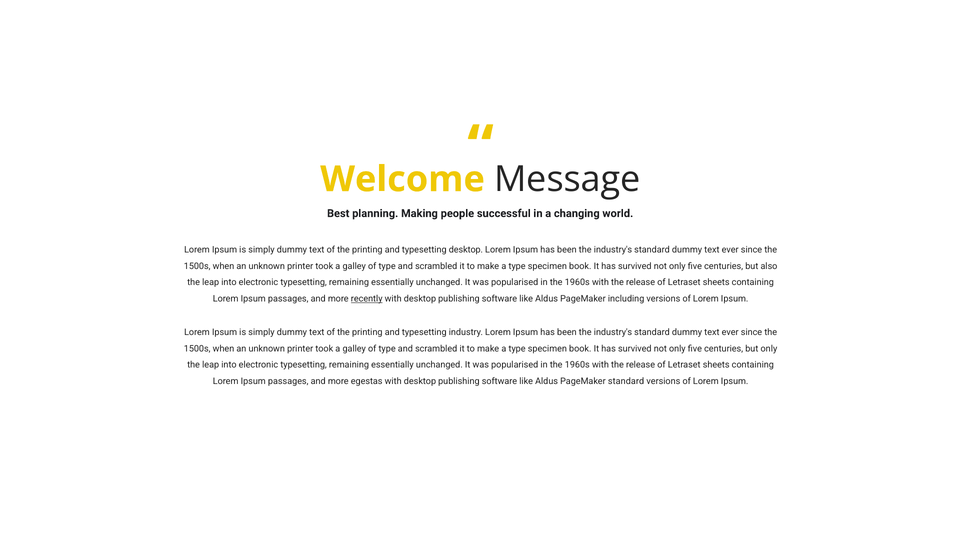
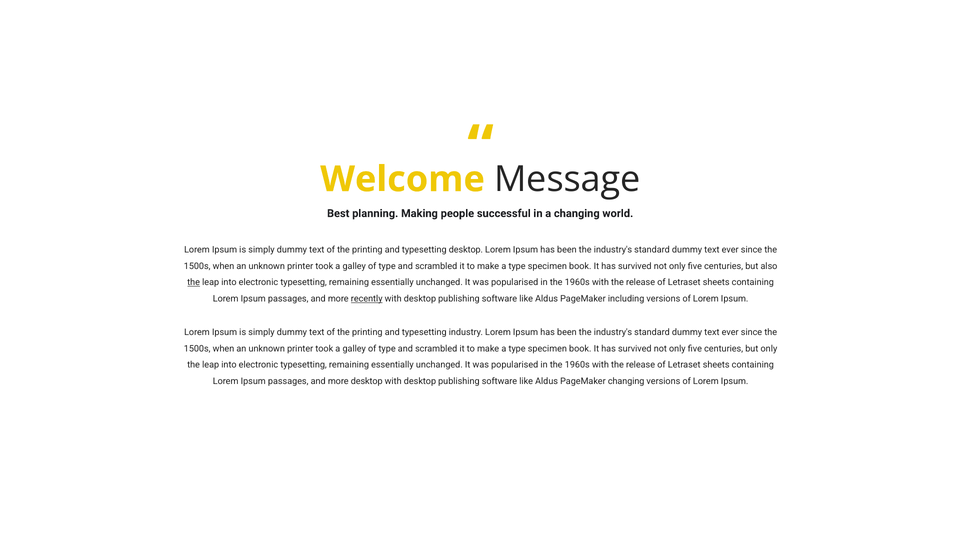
the underline: none -> present (194, 283)
more egestas: egestas -> desktop (367, 382)
PageMaker standard: standard -> changing (626, 382)
